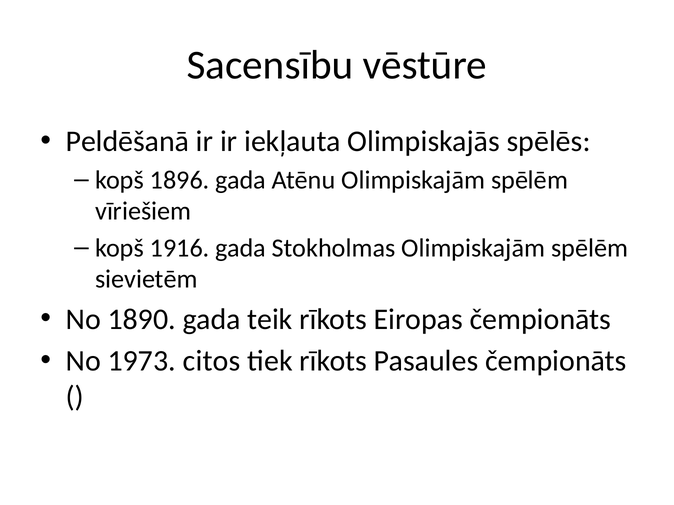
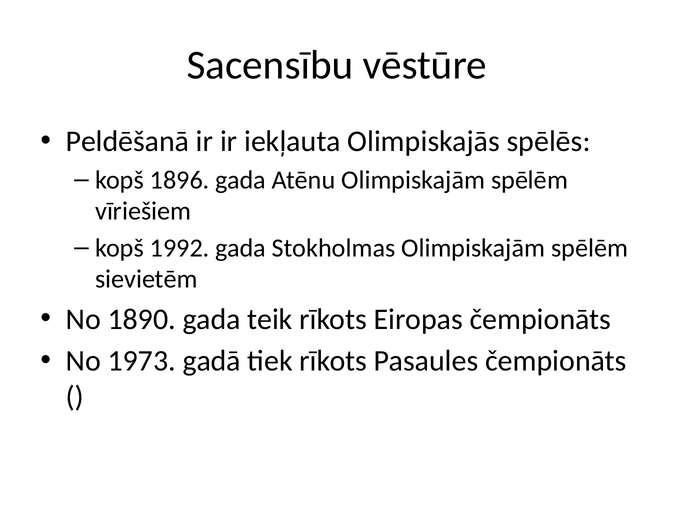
1916: 1916 -> 1992 (180, 248)
citos: citos -> gadā (212, 361)
